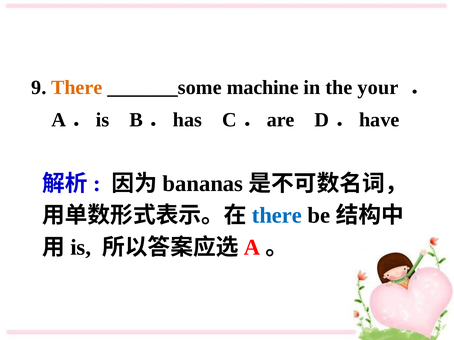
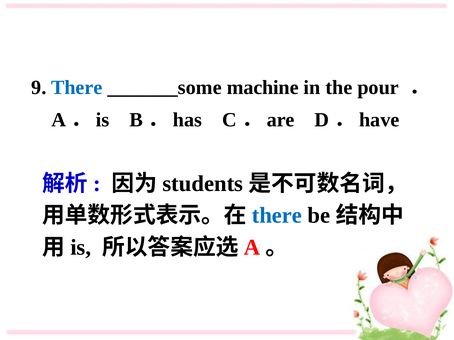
There colour: orange -> blue (77, 88)
your: your -> pour (378, 88)
bananas: bananas -> students (203, 184)
